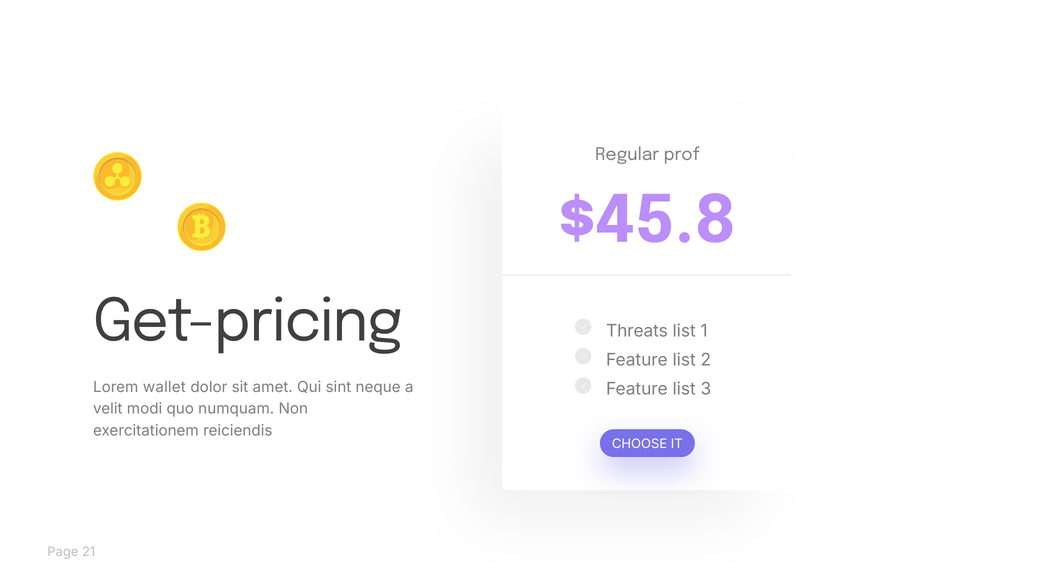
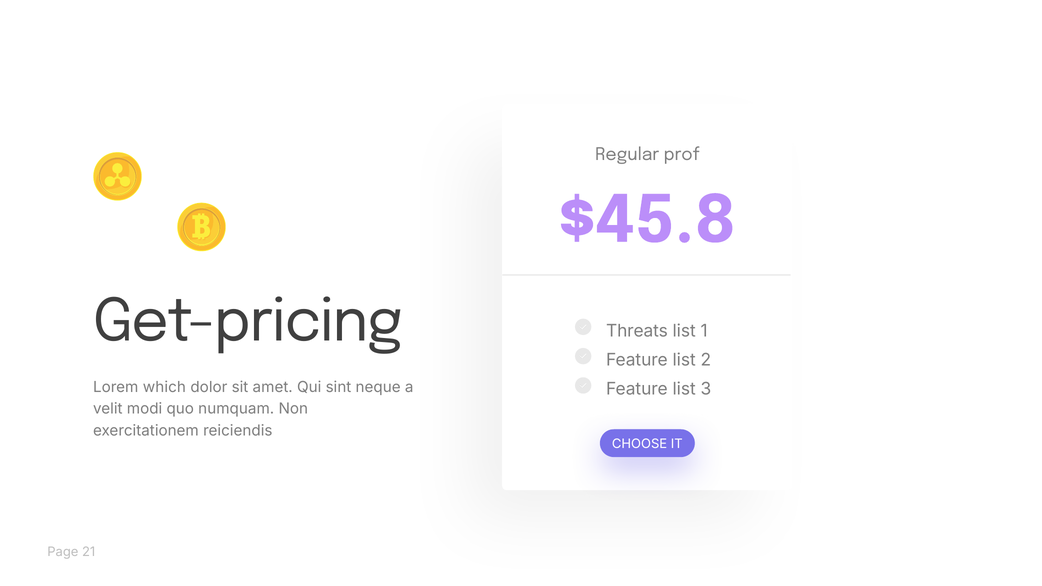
wallet: wallet -> which (164, 387)
